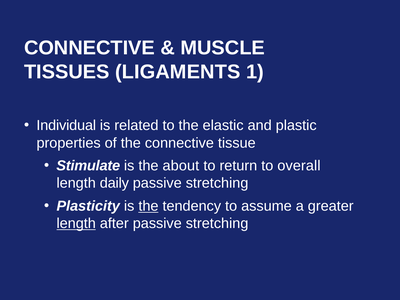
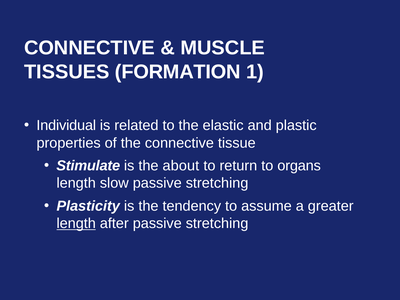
LIGAMENTS: LIGAMENTS -> FORMATION (178, 72)
overall: overall -> organs (299, 166)
daily: daily -> slow (114, 183)
the underline: present -> none (148, 206)
